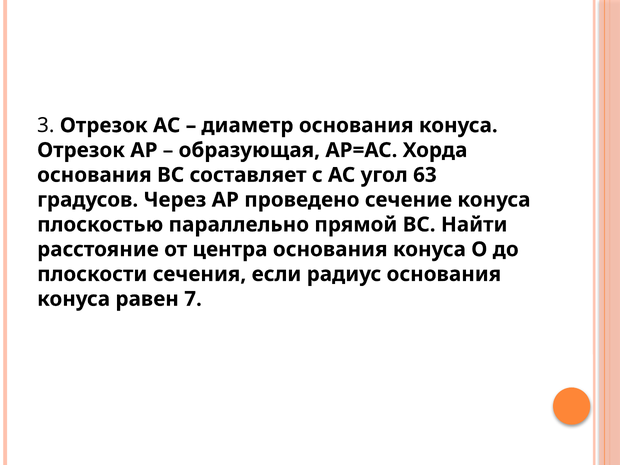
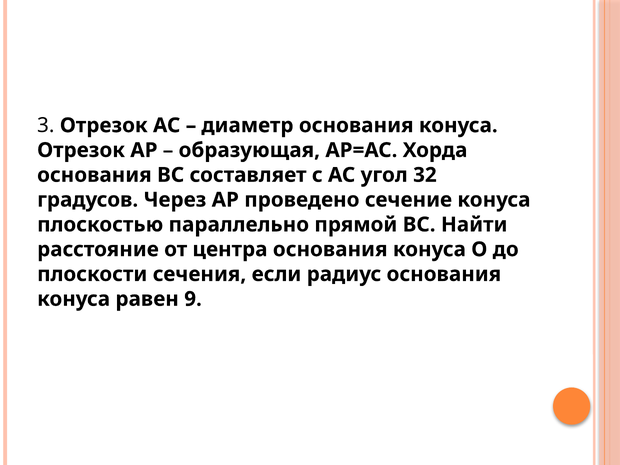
63: 63 -> 32 (425, 175)
7: 7 -> 9 (193, 299)
